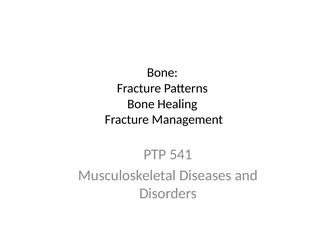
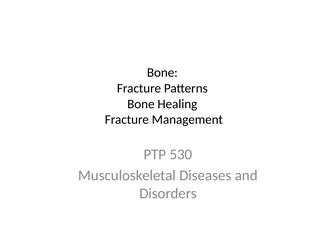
541: 541 -> 530 (181, 154)
